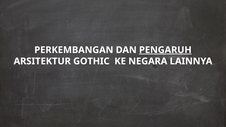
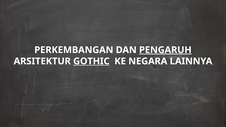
GOTHIC underline: none -> present (91, 61)
